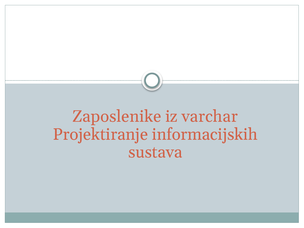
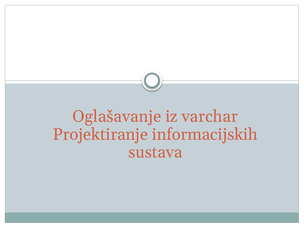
Zaposlenike: Zaposlenike -> Oglašavanje (117, 117)
